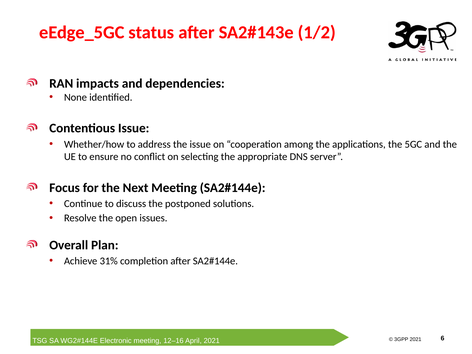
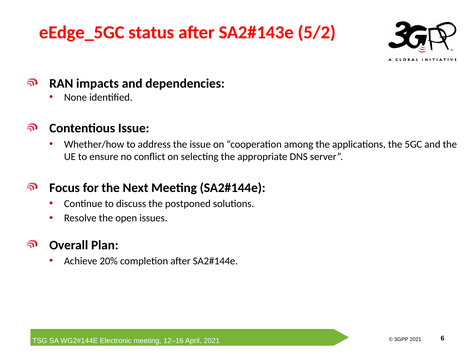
1/2: 1/2 -> 5/2 (317, 32)
31%: 31% -> 20% (109, 261)
